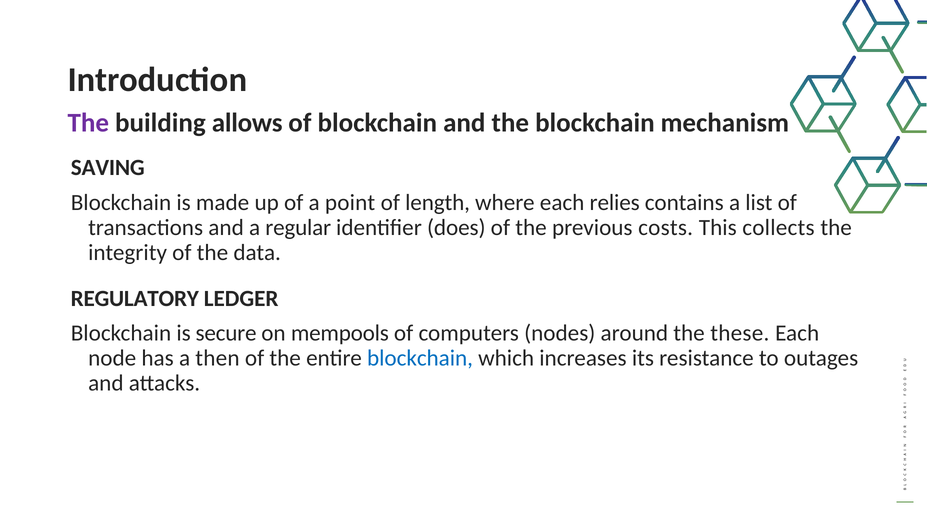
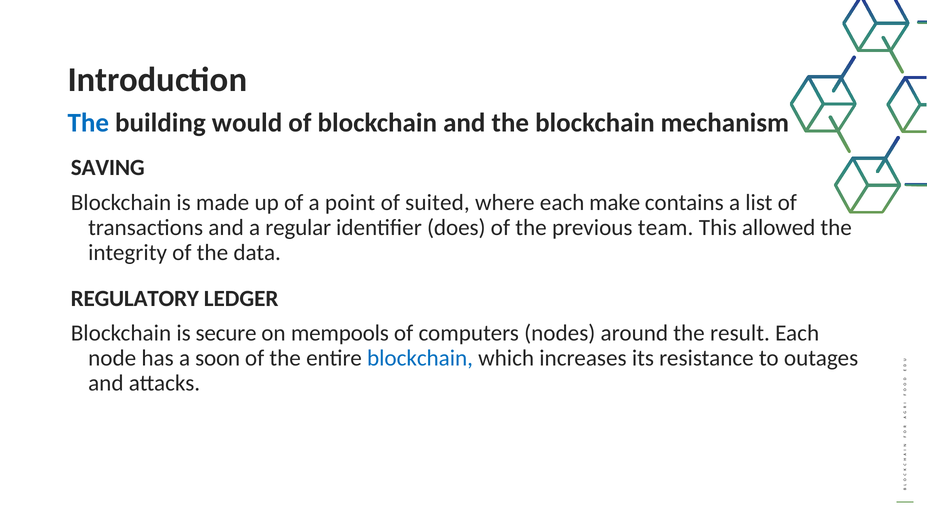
The colour: purple -> blue (88, 123)
allows: allows -> would (247, 123)
length: length -> suited (437, 203)
relies: relies -> make (615, 203)
costs: costs -> team (666, 228)
collects: collects -> allowed (779, 228)
these: these -> result (740, 334)
then: then -> soon (218, 359)
